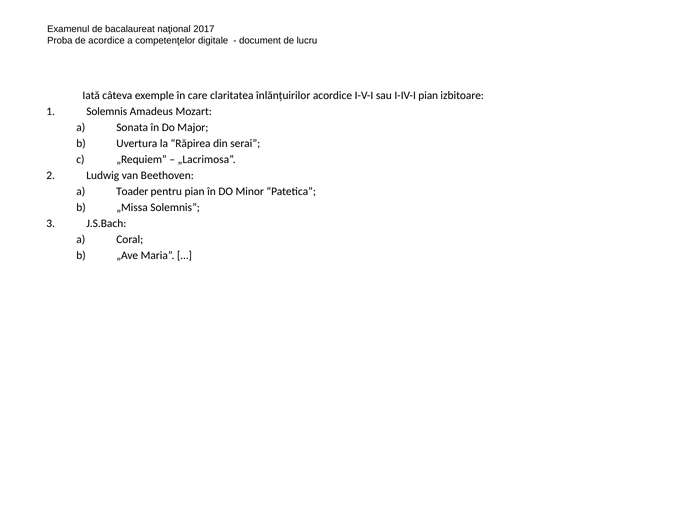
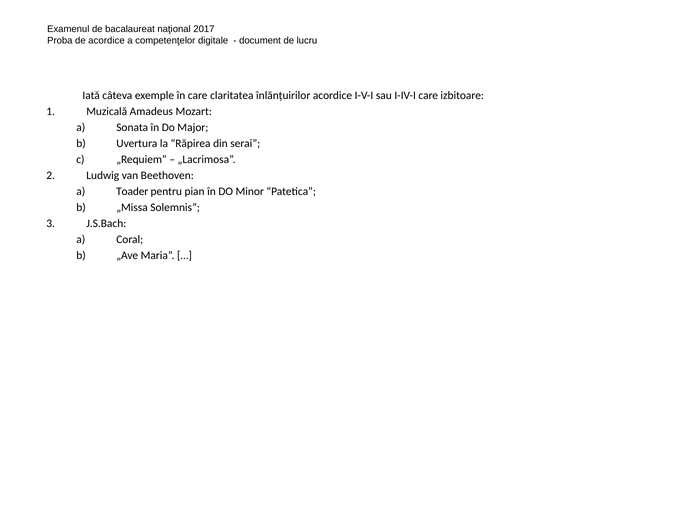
I-IV-I pian: pian -> care (428, 96)
Solemnis: Solemnis -> Muzicală (107, 112)
